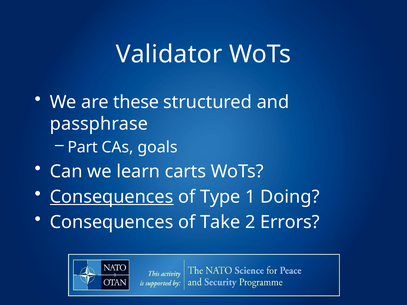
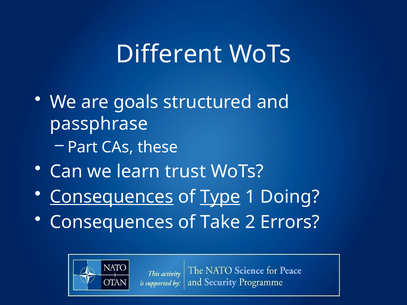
Validator: Validator -> Different (169, 54)
these: these -> goals (136, 102)
goals: goals -> these (158, 147)
carts: carts -> trust (185, 172)
Type underline: none -> present (220, 197)
